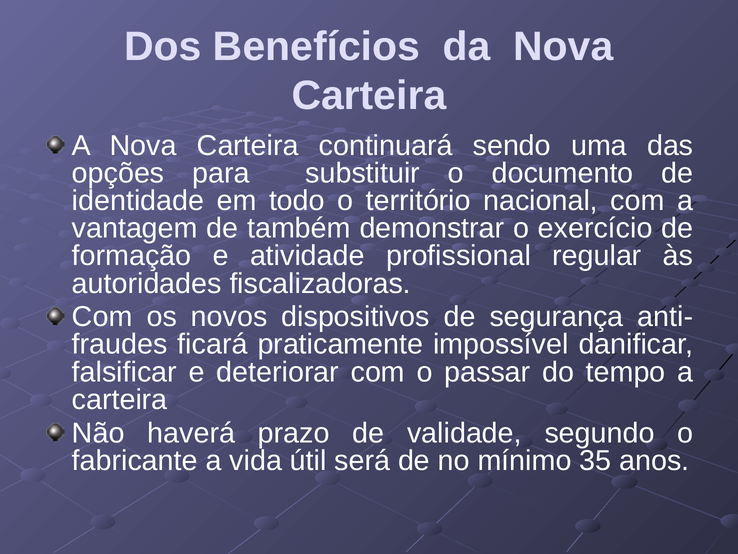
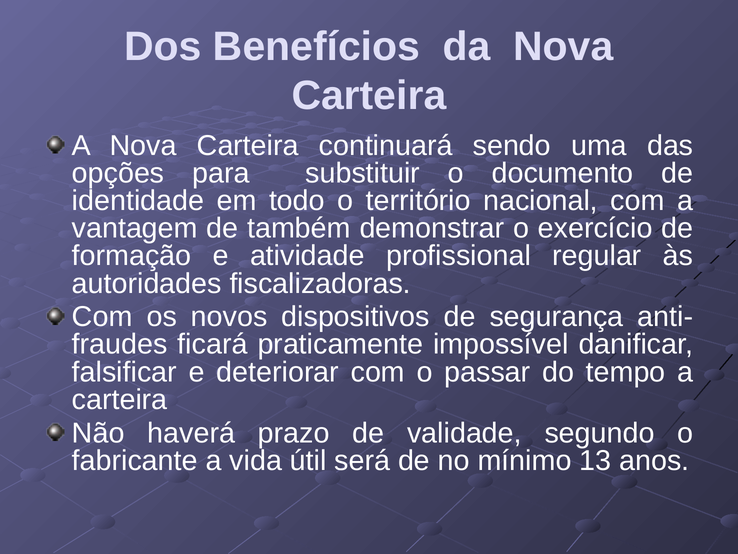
35: 35 -> 13 (595, 460)
